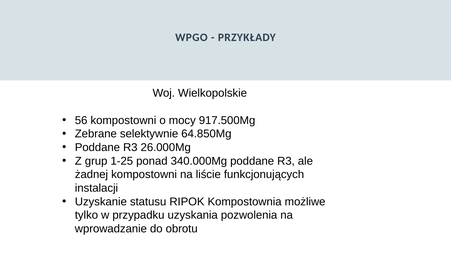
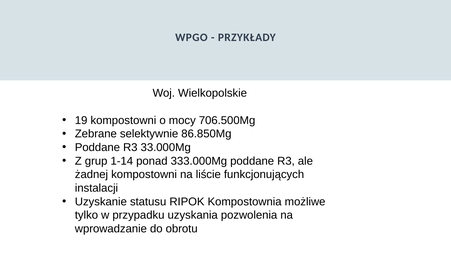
56: 56 -> 19 (81, 120)
917.500Mg: 917.500Mg -> 706.500Mg (227, 120)
64.850Mg: 64.850Mg -> 86.850Mg (206, 134)
26.000Mg: 26.000Mg -> 33.000Mg (166, 147)
1-25: 1-25 -> 1-14 (122, 161)
340.000Mg: 340.000Mg -> 333.000Mg (199, 161)
